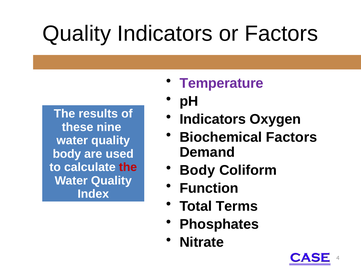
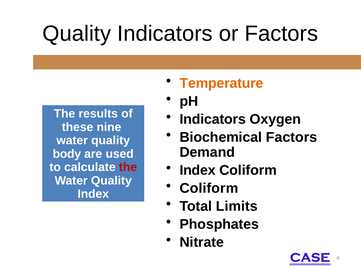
Temperature colour: purple -> orange (222, 83)
Body: Body -> Index (198, 171)
Function: Function -> Coliform (209, 189)
Terms: Terms -> Limits (237, 207)
